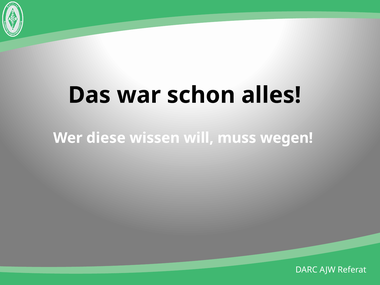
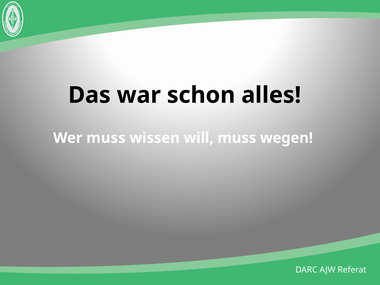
Wer diese: diese -> muss (106, 138)
